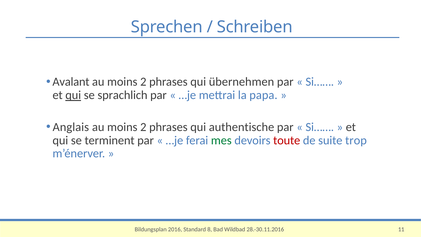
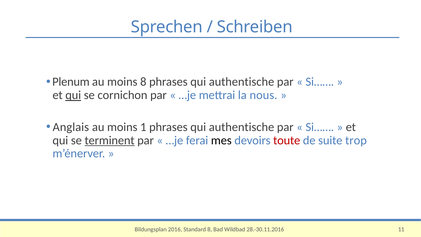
Avalant: Avalant -> Plenum (71, 82)
2: 2 -> 8 (143, 82)
übernehmen: übernehmen -> authentische (242, 82)
sprachlich: sprachlich -> cornichon (122, 95)
papa: papa -> nous (263, 95)
2: 2 -> 1 (143, 127)
terminent underline: none -> present (110, 140)
mes colour: green -> black (221, 140)
